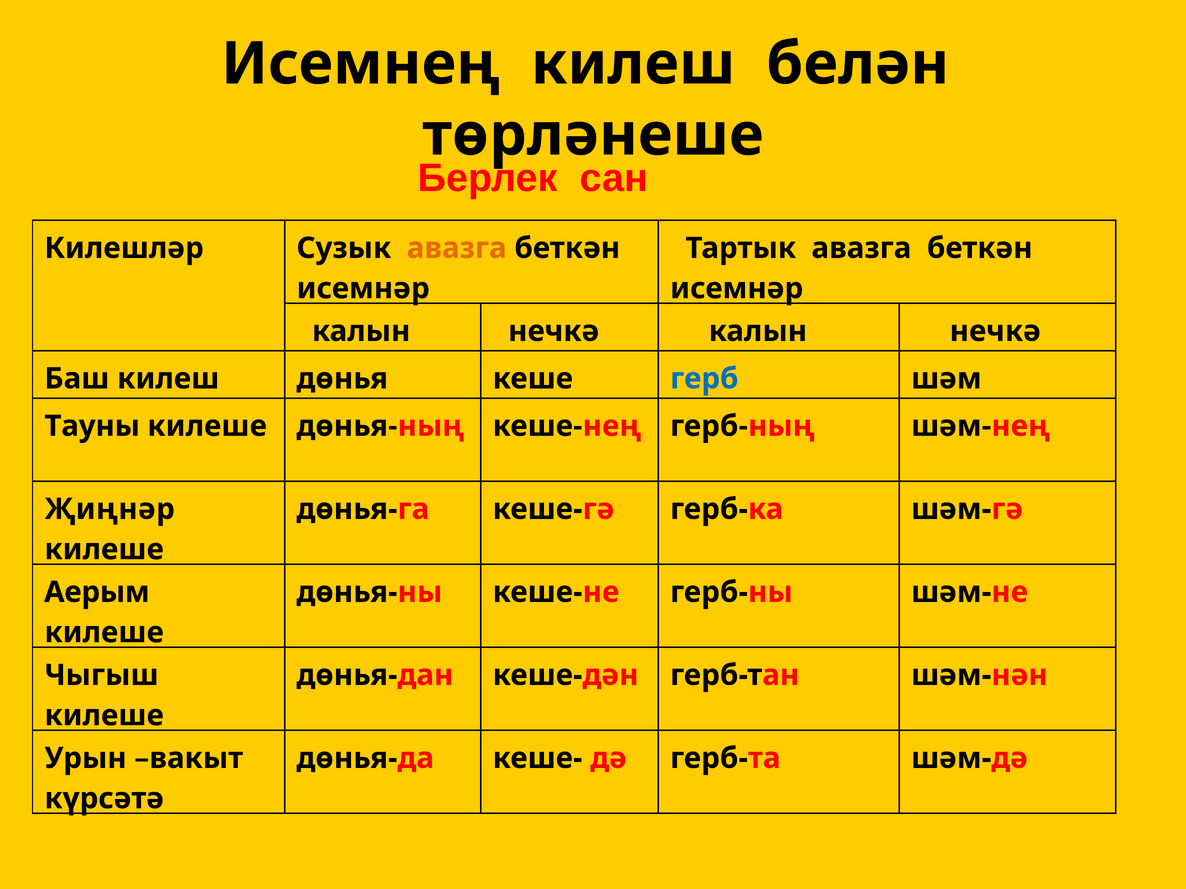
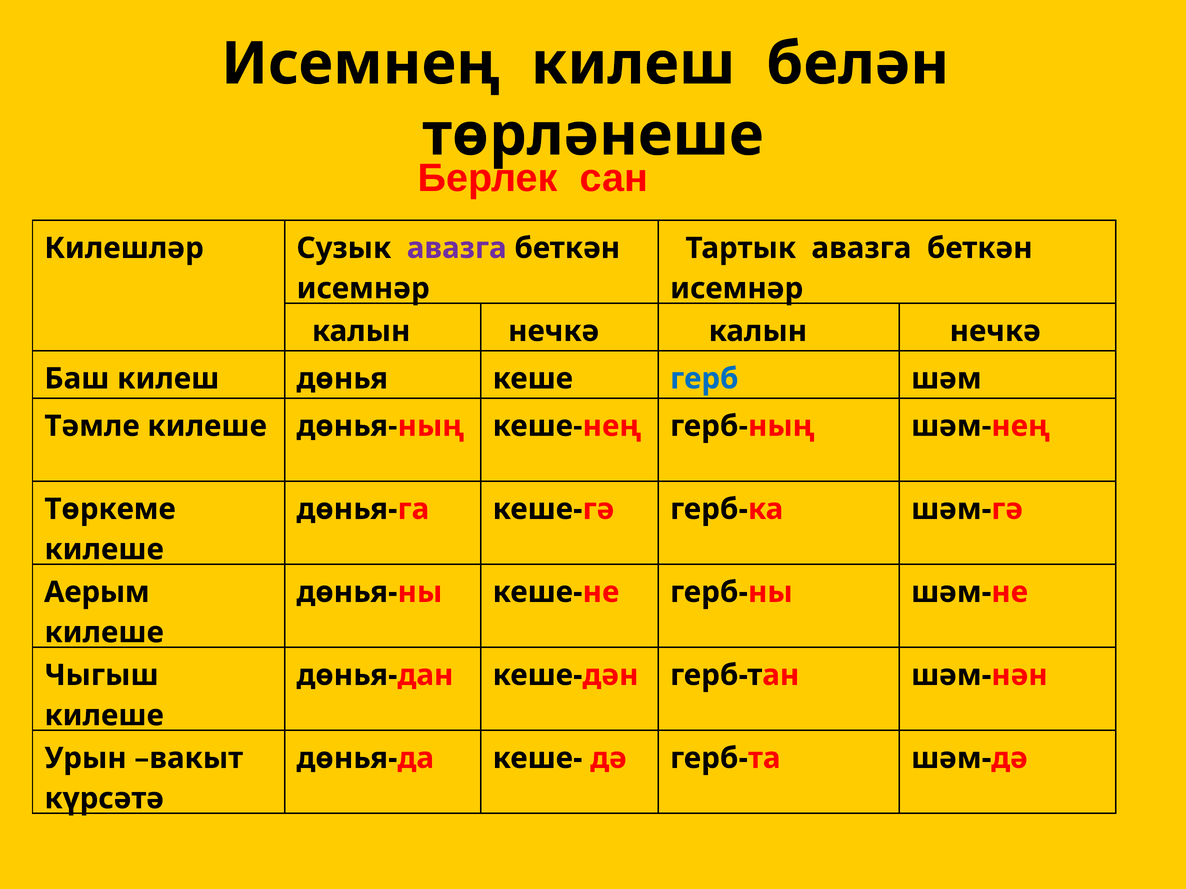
авазга colour: orange -> purple (457, 248)
Тауны: Тауны -> Тәмле (92, 426)
Җиңнәр: Җиңнәр -> Төркеме (110, 509)
